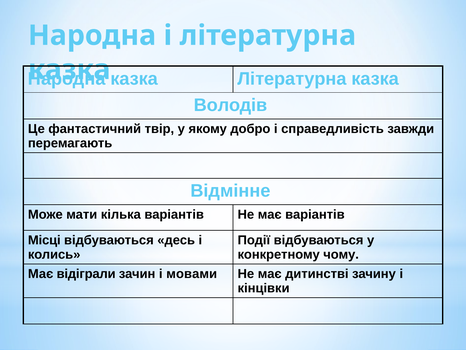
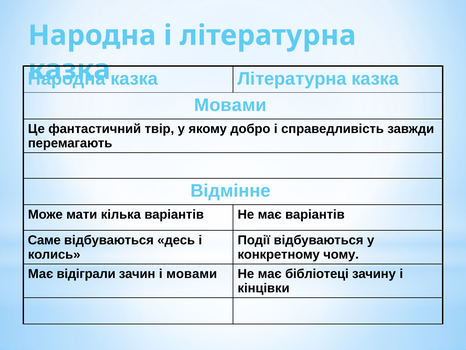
Володів: Володів -> Мовами (230, 105)
Місці: Місці -> Саме (44, 240)
дитинстві: дитинстві -> бібліотеці (317, 273)
